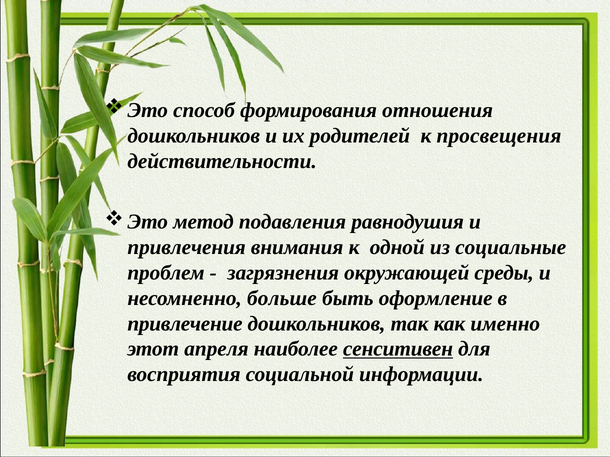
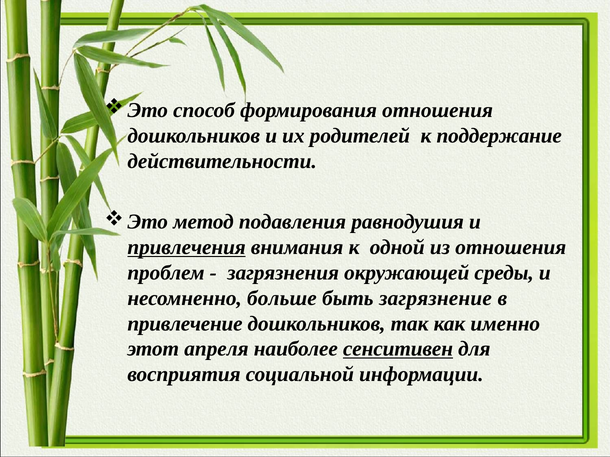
просвещения: просвещения -> поддержание (499, 136)
привлечения underline: none -> present (187, 248)
из социальные: социальные -> отношения (511, 248)
оформление: оформление -> загрязнение (436, 298)
